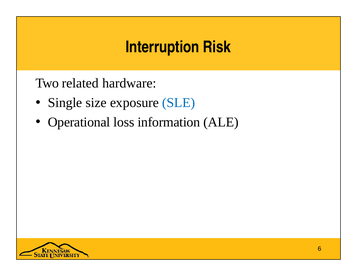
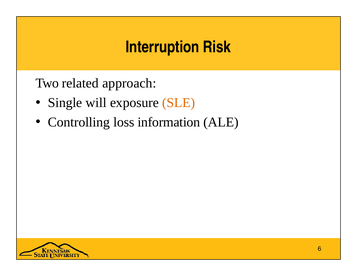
hardware: hardware -> approach (129, 83)
size: size -> will (96, 103)
SLE colour: blue -> orange (179, 103)
Operational: Operational -> Controlling (79, 122)
